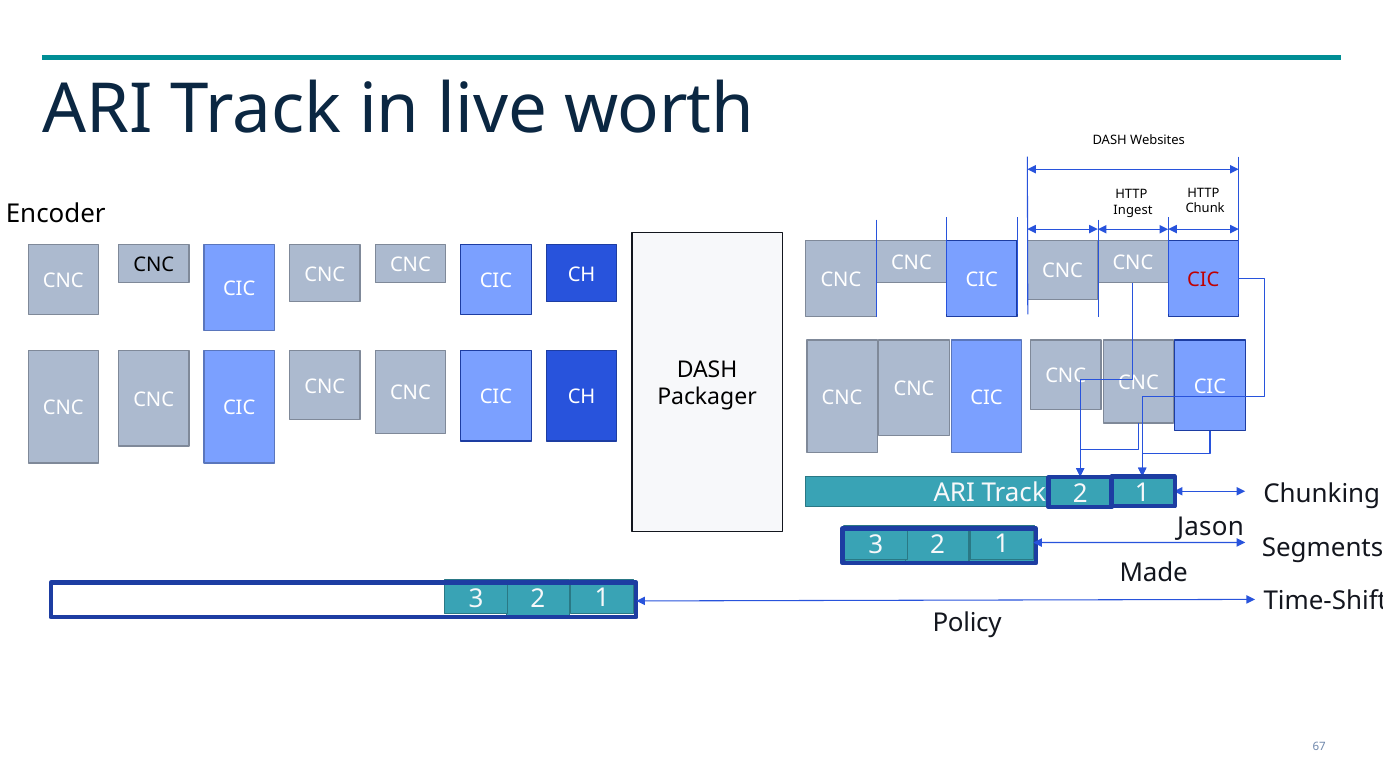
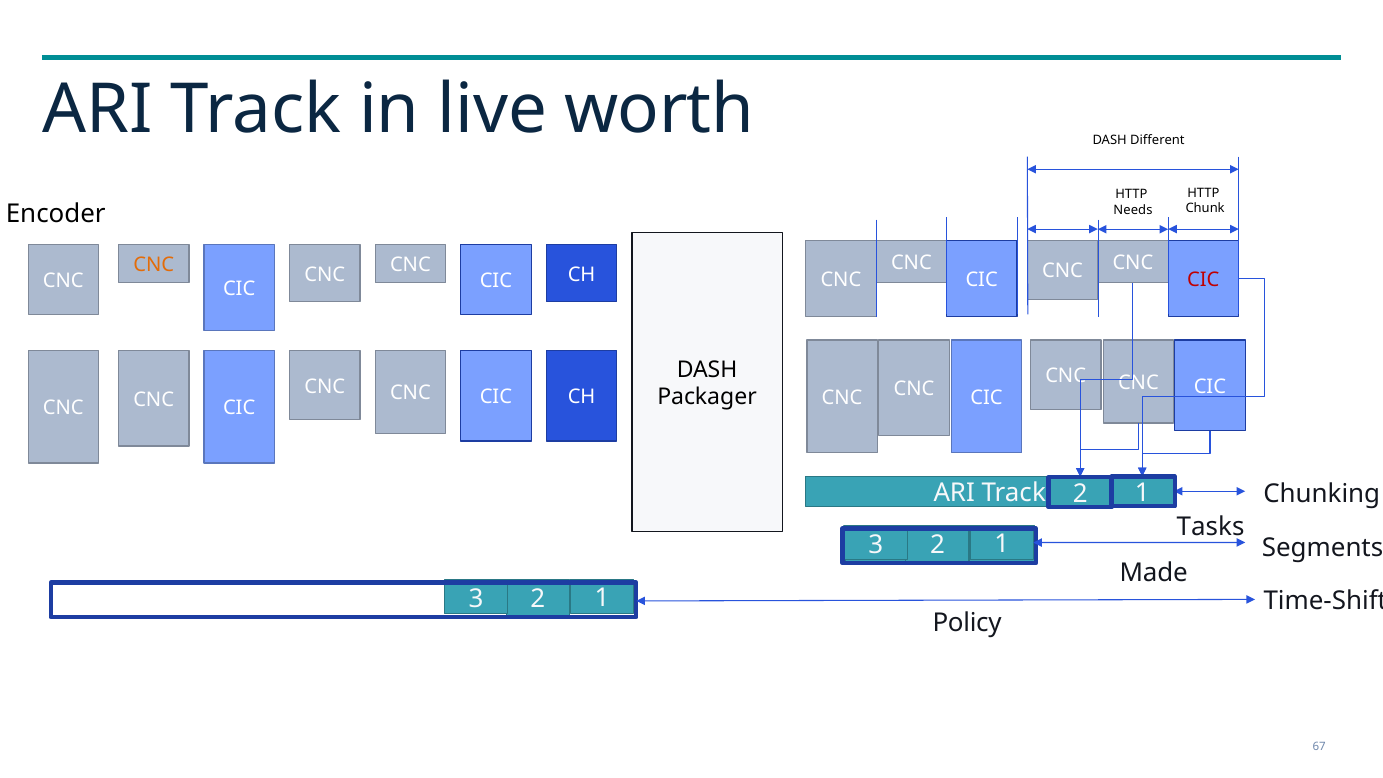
Websites: Websites -> Different (1157, 140)
Ingest: Ingest -> Needs (1133, 210)
CNC colour: black -> orange (154, 265)
Jason: Jason -> Tasks (1211, 527)
